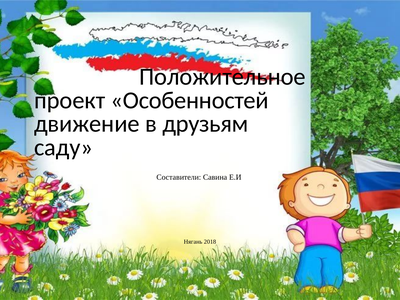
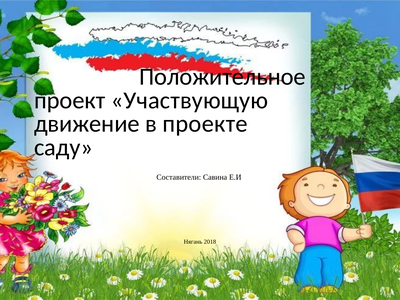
Особенностей: Особенностей -> Участвующую (189, 100)
друзьям: друзьям -> проекте (205, 124)
